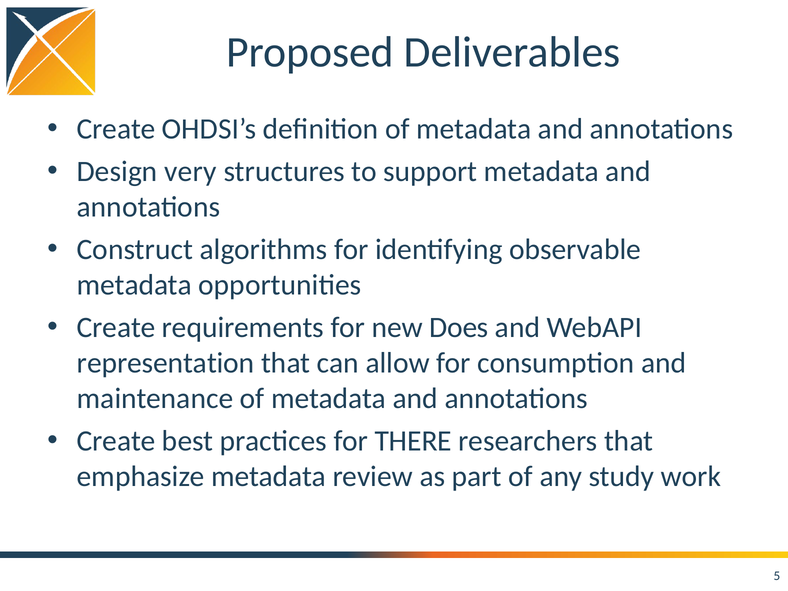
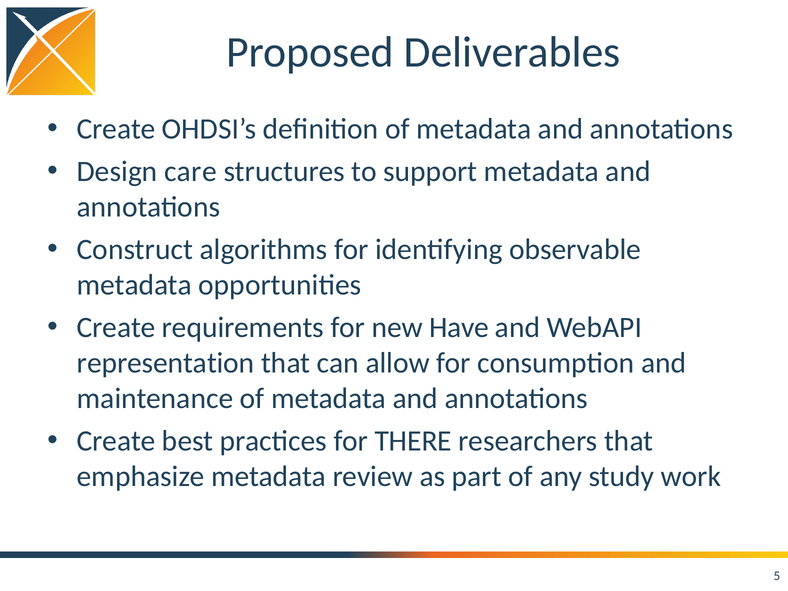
very: very -> care (190, 171)
Does: Does -> Have (459, 327)
